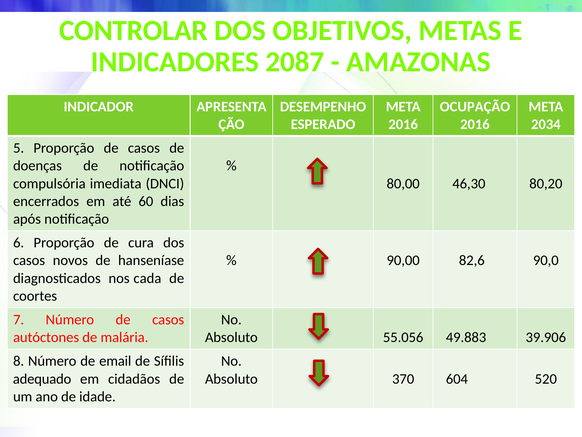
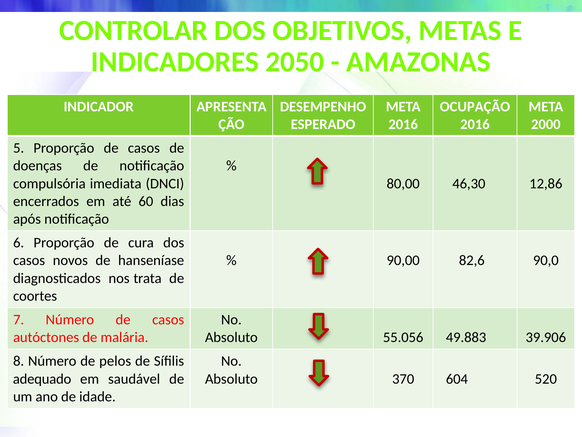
2087: 2087 -> 2050 (295, 62)
2034: 2034 -> 2000 (546, 124)
80,20: 80,20 -> 12,86 (546, 183)
cada: cada -> trata (148, 278)
email: email -> pelos (115, 361)
cidadãos: cidadãos -> saudável (134, 378)
